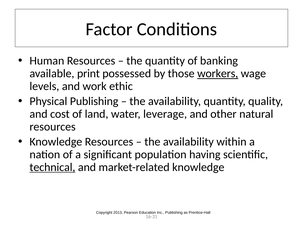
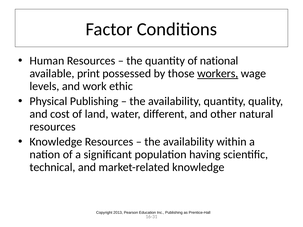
banking: banking -> national (219, 61)
leverage: leverage -> different (165, 114)
technical underline: present -> none (52, 167)
